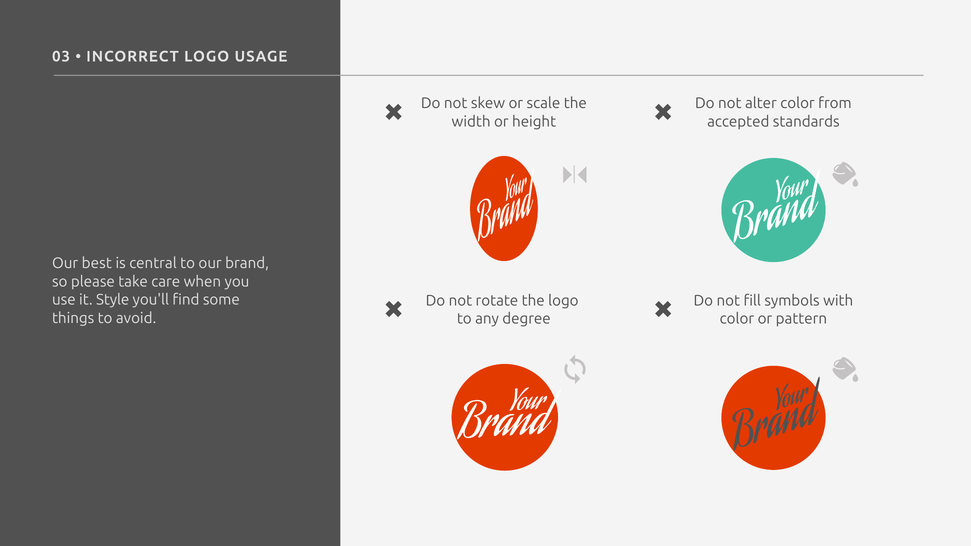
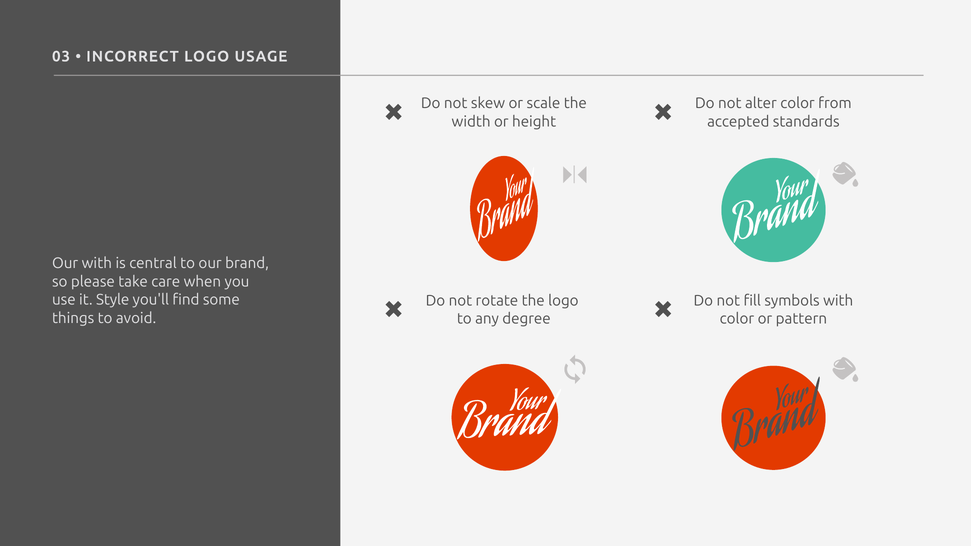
Our best: best -> with (97, 264)
